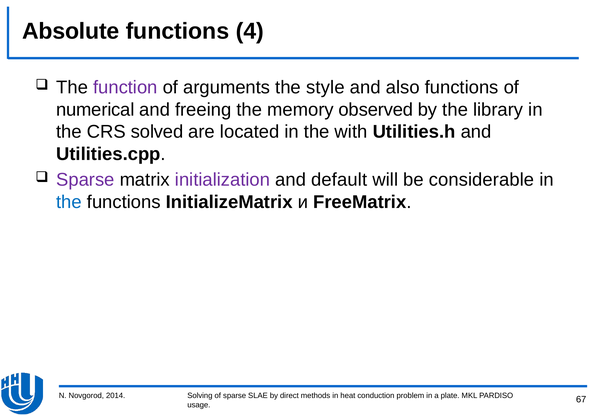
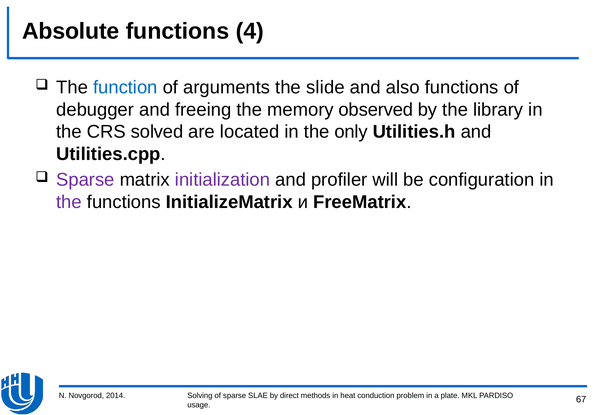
function colour: purple -> blue (125, 87)
style: style -> slide (325, 87)
numerical: numerical -> debugger (95, 110)
with: with -> only (351, 132)
default: default -> profiler (339, 180)
considerable: considerable -> configuration (482, 180)
the colour: blue -> purple (69, 202)
